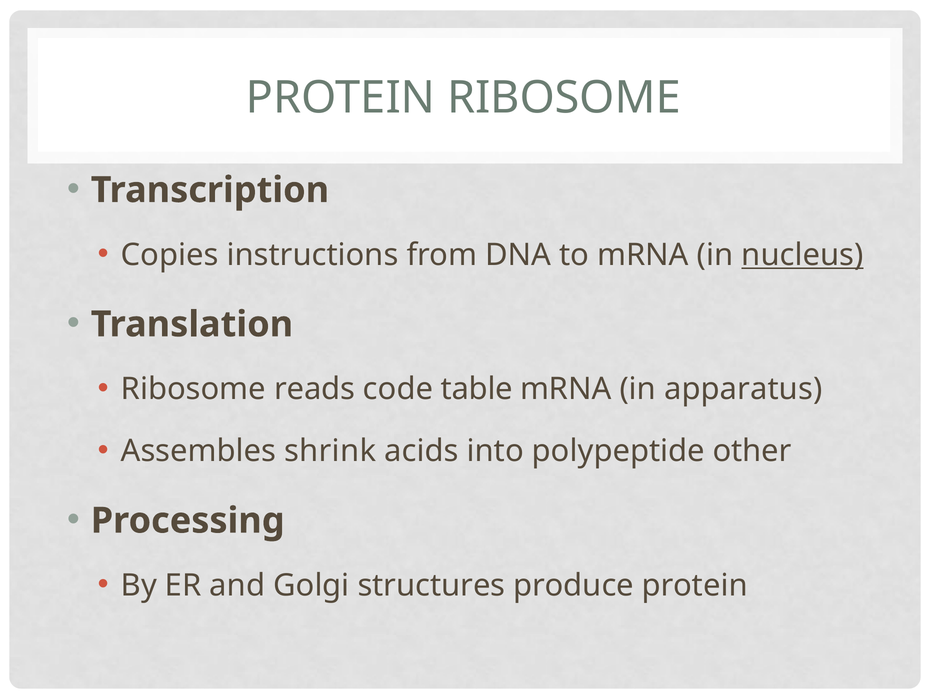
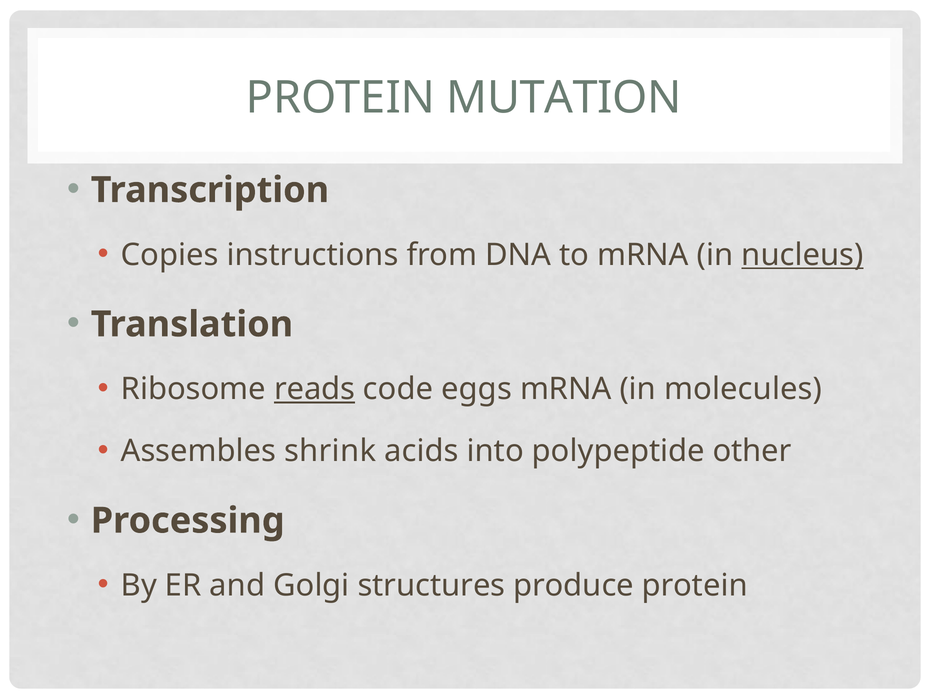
PROTEIN RIBOSOME: RIBOSOME -> MUTATION (564, 98)
reads underline: none -> present (315, 389)
table: table -> eggs (477, 389)
apparatus: apparatus -> molecules (743, 389)
